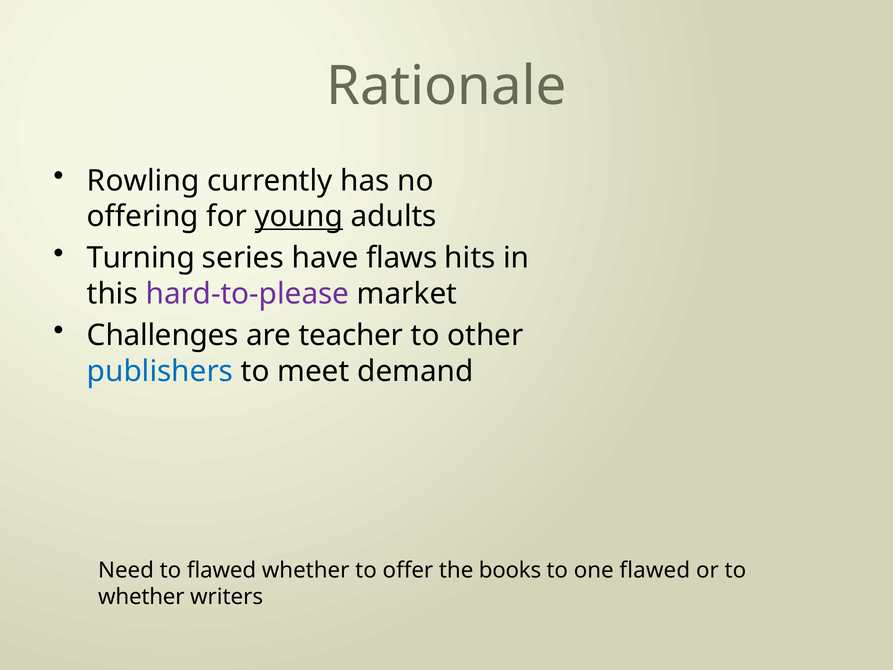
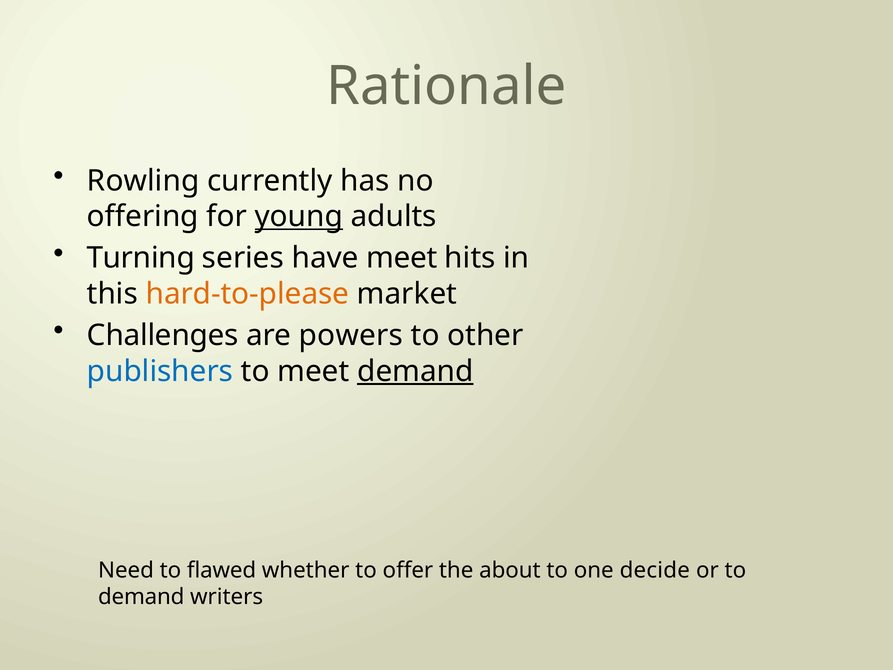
have flaws: flaws -> meet (402, 258)
hard-to-please colour: purple -> orange (247, 294)
teacher: teacher -> powers (351, 335)
demand underline: none -> present (415, 371)
books: books -> about (510, 570)
one flawed: flawed -> decide (655, 570)
whether: whether -> demand (141, 597)
